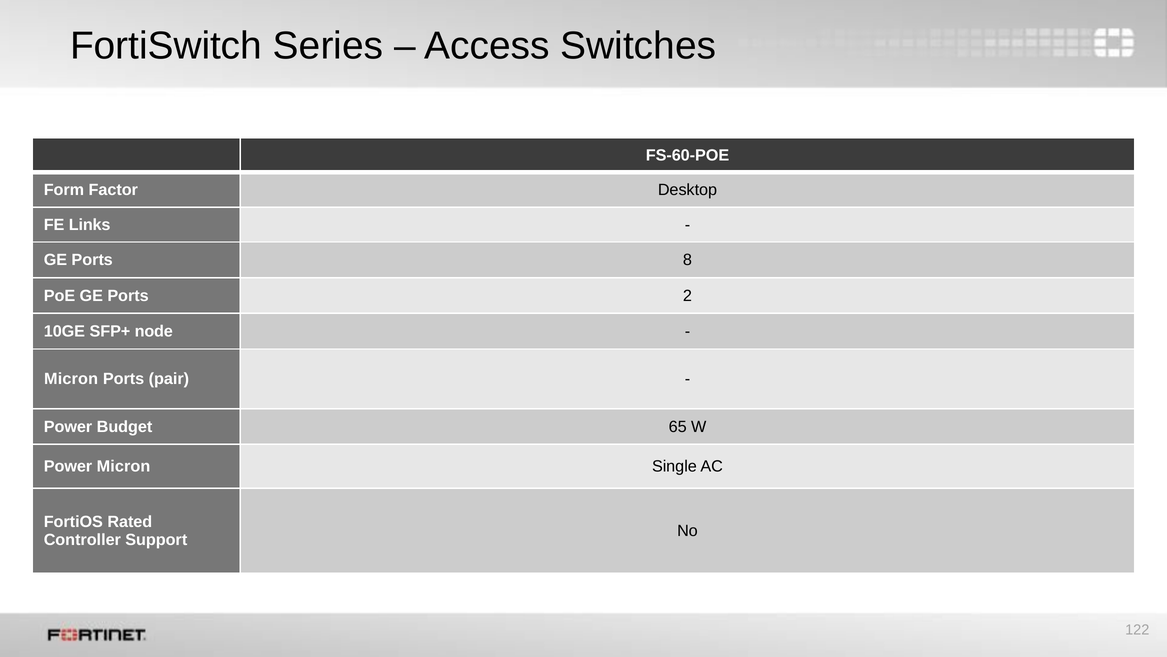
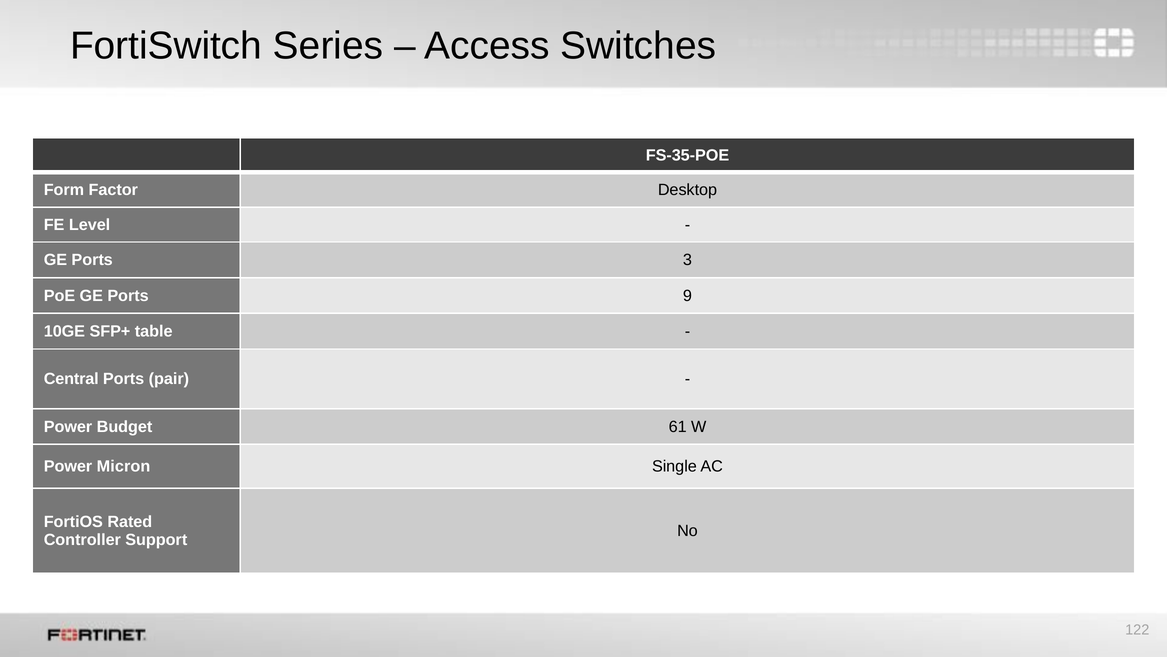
FS-60-POE: FS-60-POE -> FS-35-POE (687, 155)
Links: Links -> Level (90, 225)
8: 8 -> 3 (687, 260)
2: 2 -> 9 (687, 295)
node: node -> table (154, 331)
Micron: Micron -> Central (71, 379)
65: 65 -> 61 (678, 426)
